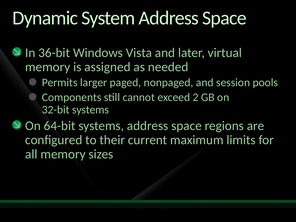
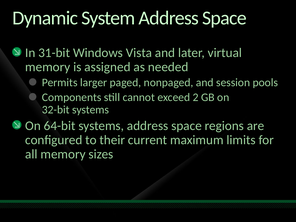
36-bit: 36-bit -> 31-bit (54, 53)
